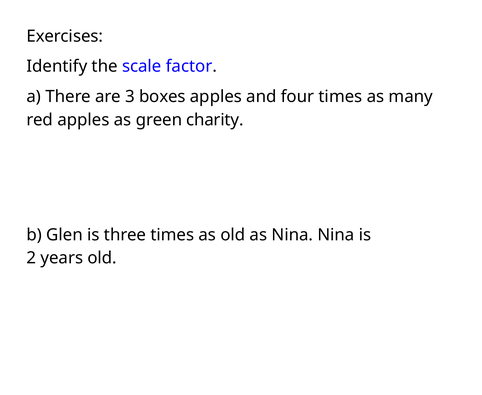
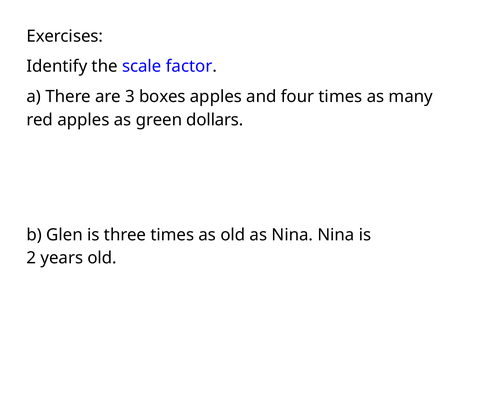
charity: charity -> dollars (215, 120)
